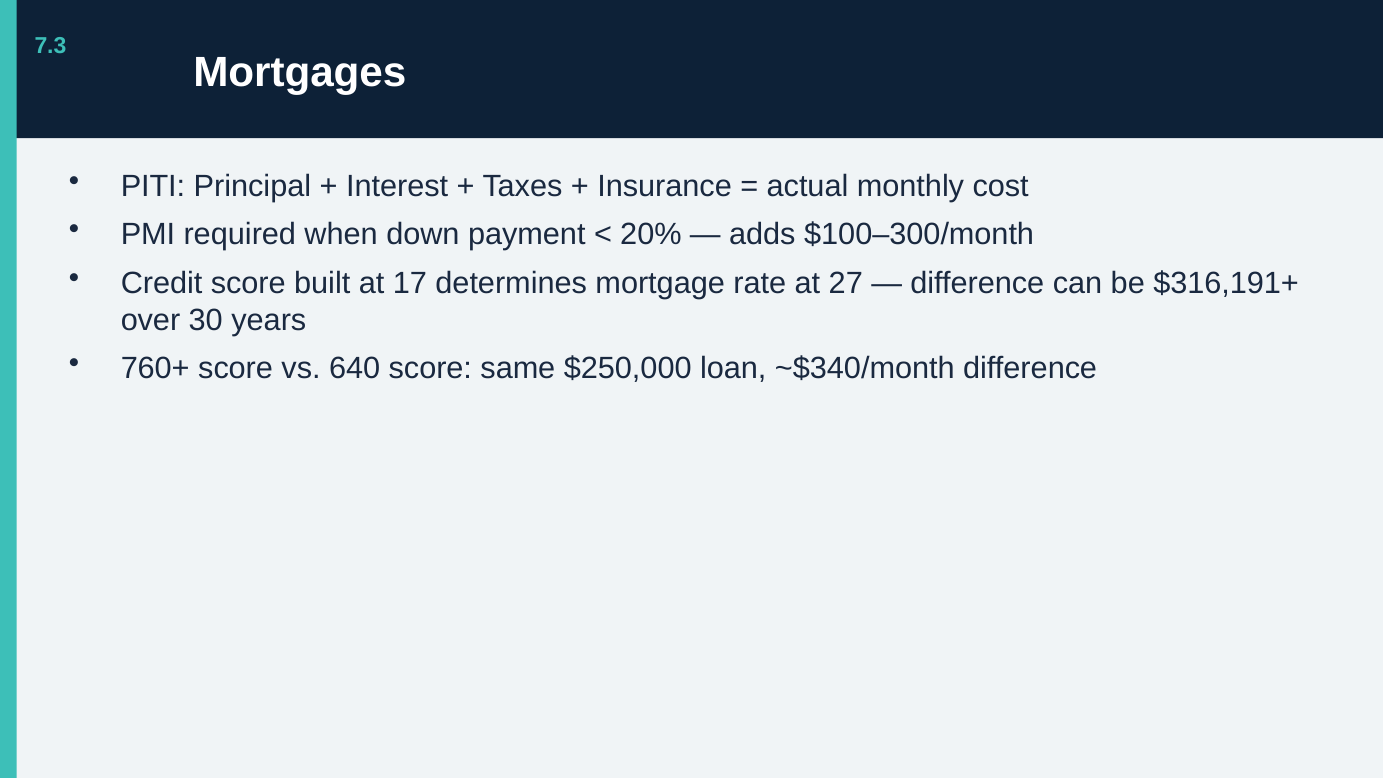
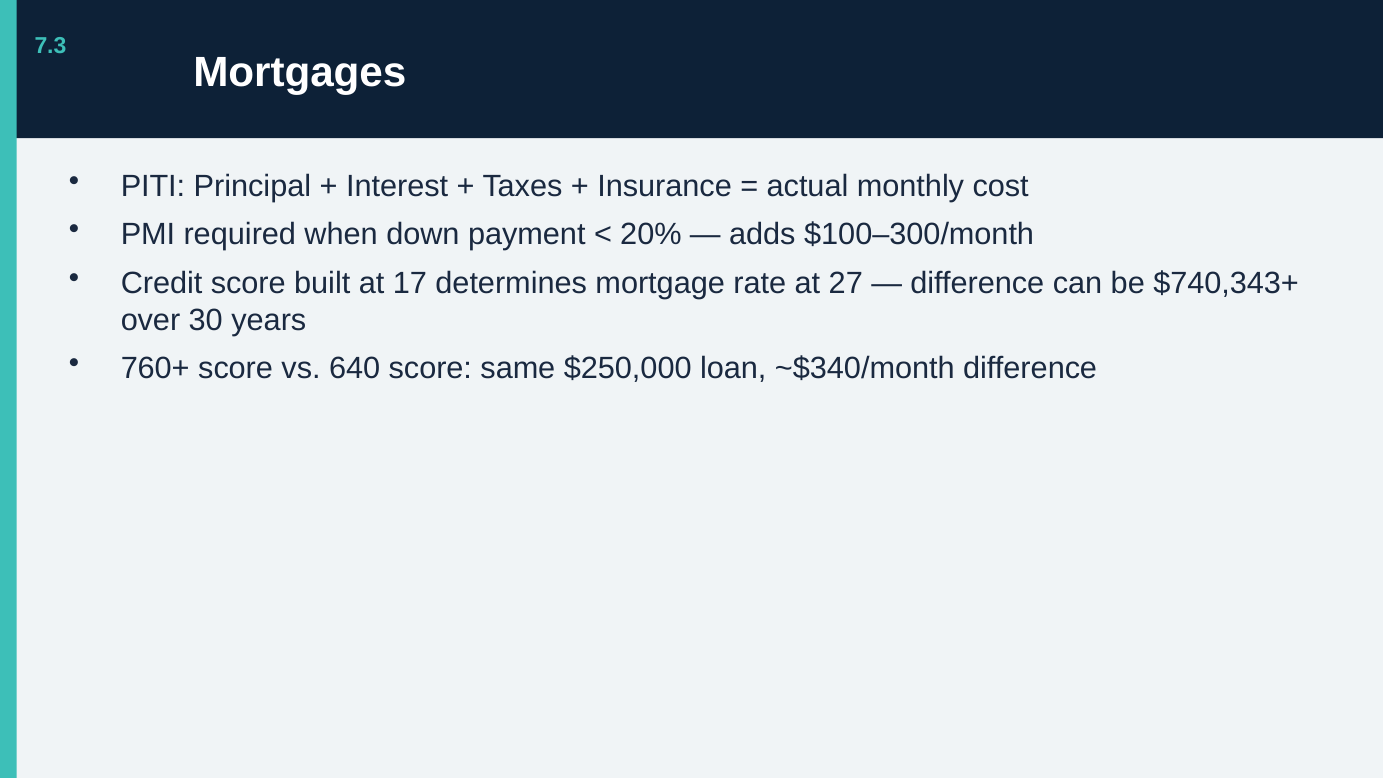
$316,191+: $316,191+ -> $740,343+ (1226, 283)
